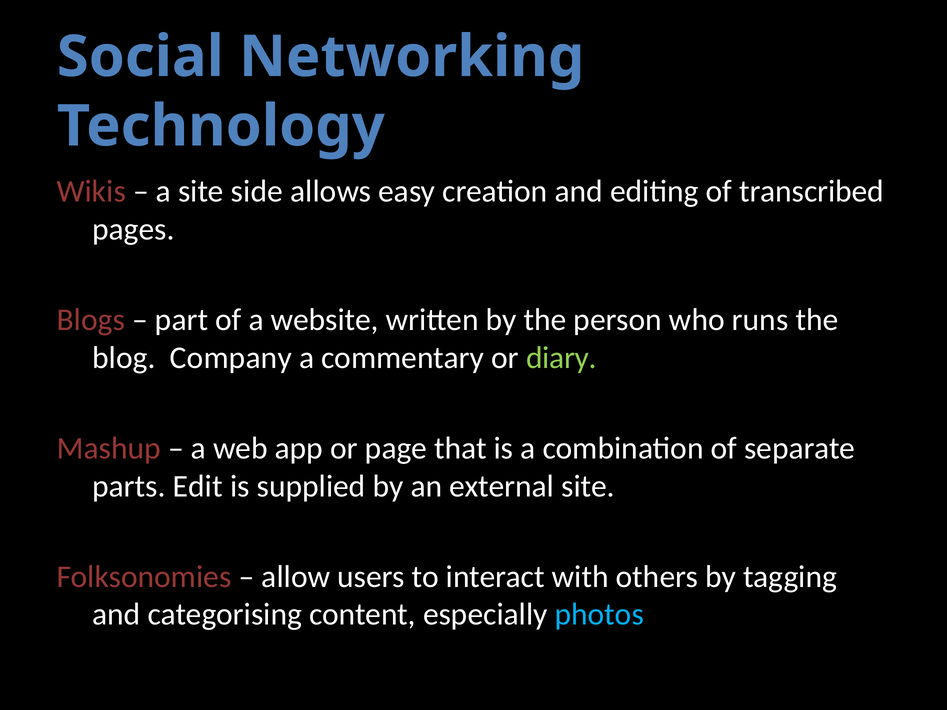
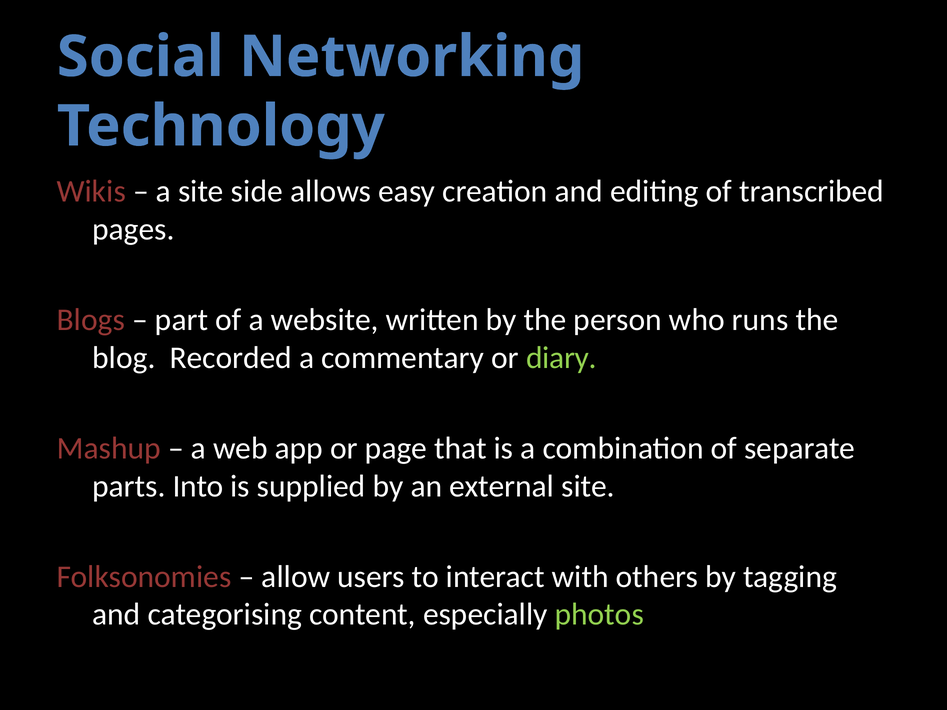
Company: Company -> Recorded (231, 358)
Edit: Edit -> Into (198, 486)
photos colour: light blue -> light green (599, 615)
